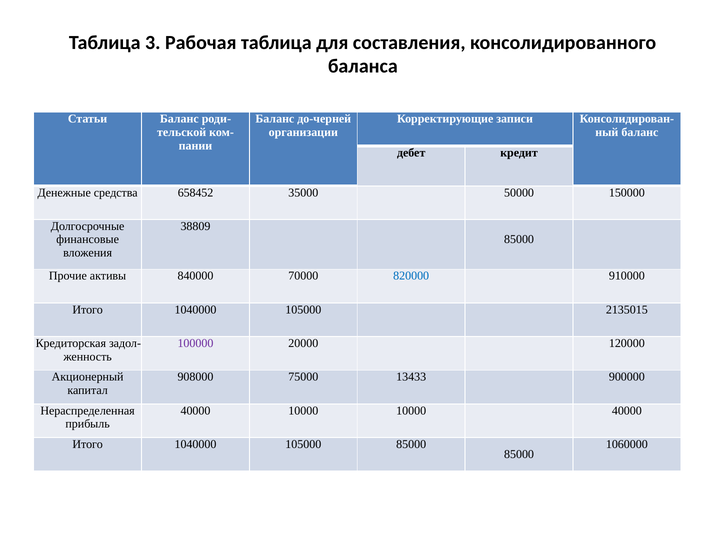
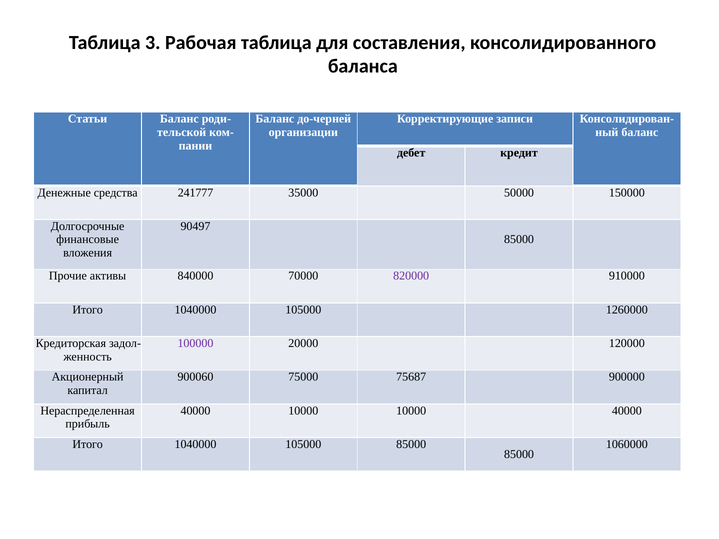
658452: 658452 -> 241777 (196, 193)
38809: 38809 -> 90497 (195, 226)
820000 colour: blue -> purple (411, 276)
2135015: 2135015 -> 1260000 (627, 310)
908000: 908000 -> 900060 (195, 377)
13433: 13433 -> 75687 (411, 377)
